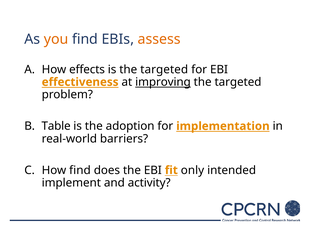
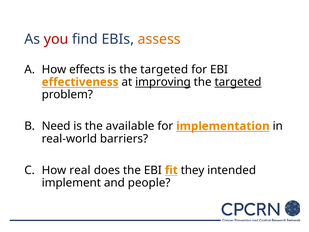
you colour: orange -> red (56, 39)
targeted underline: none -> present (238, 82)
Table: Table -> Need (56, 126)
adoption: adoption -> available (130, 126)
How find: find -> real (80, 170)
only: only -> they (193, 170)
activity: activity -> people (149, 183)
